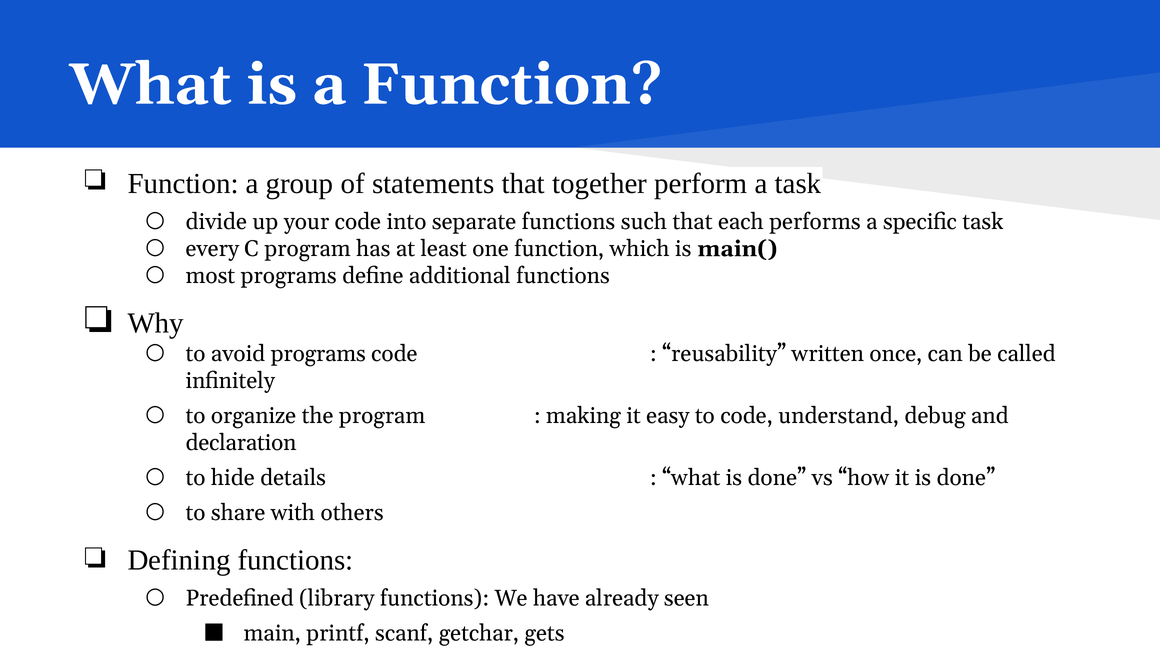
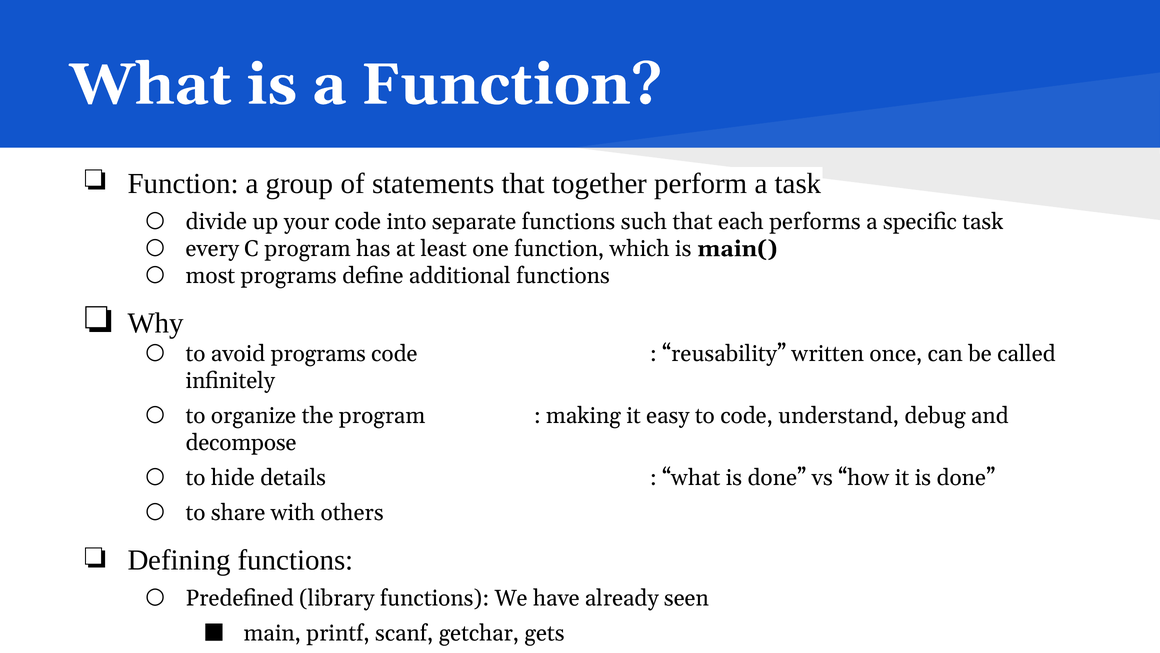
declaration: declaration -> decompose (241, 443)
